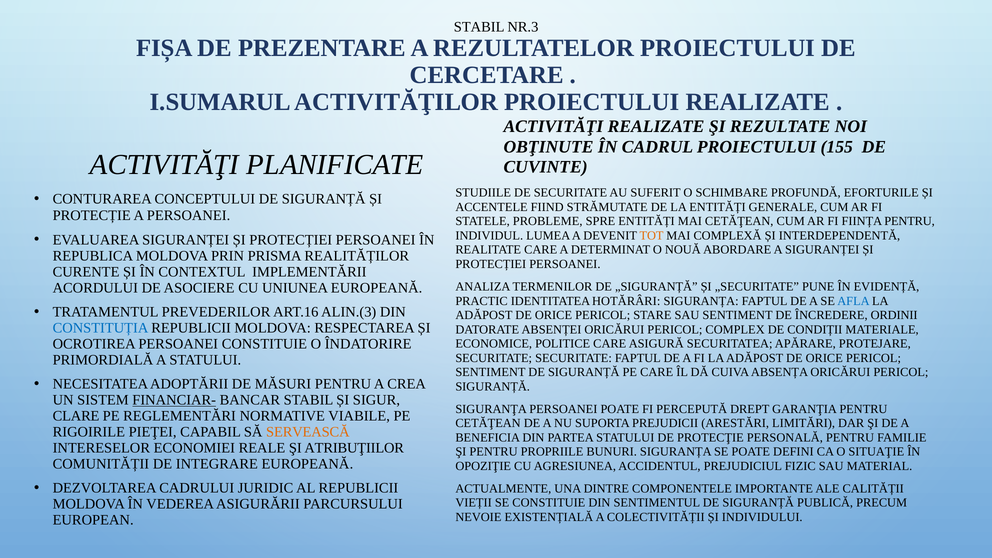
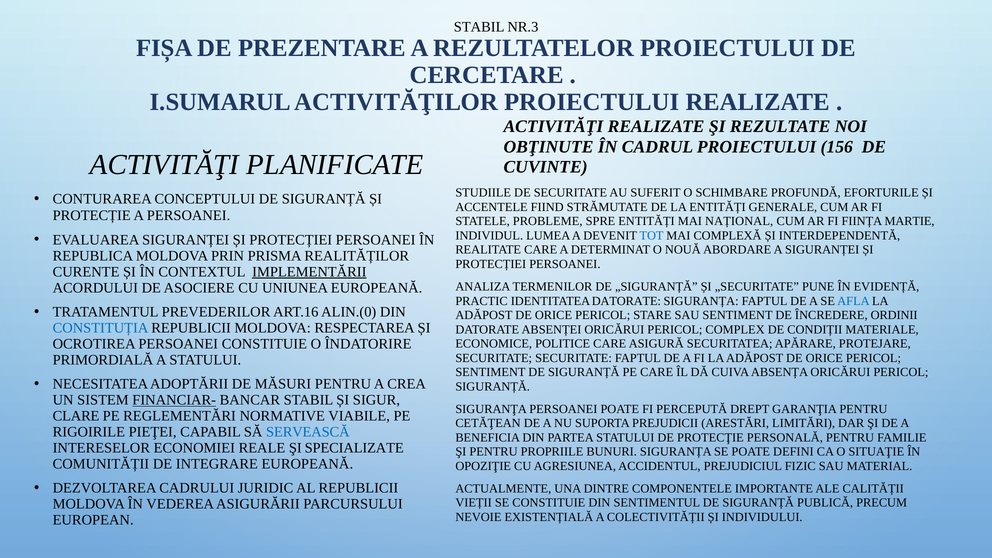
155: 155 -> 156 (837, 147)
MAI CETĂŢEAN: CETĂŢEAN -> NAȚIONAL (739, 221)
FIINȚA PENTRU: PENTRU -> MARTIE (909, 221)
TOT colour: orange -> blue (652, 236)
IMPLEMENTĂRII underline: none -> present (309, 272)
IDENTITATEA HOTĂRÂRI: HOTĂRÂRI -> DATORATE (626, 301)
ALIN.(3: ALIN.(3 -> ALIN.(0 (349, 312)
SERVEASCĂ colour: orange -> blue (308, 432)
ATRIBUŢIILOR: ATRIBUŢIILOR -> SPECIALIZATE (354, 448)
